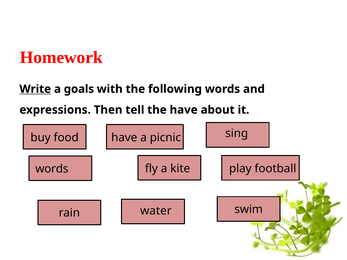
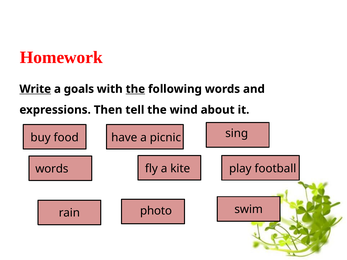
the underline: none -> present (135, 89)
the have: have -> wind (184, 110)
water: water -> photo (156, 211)
